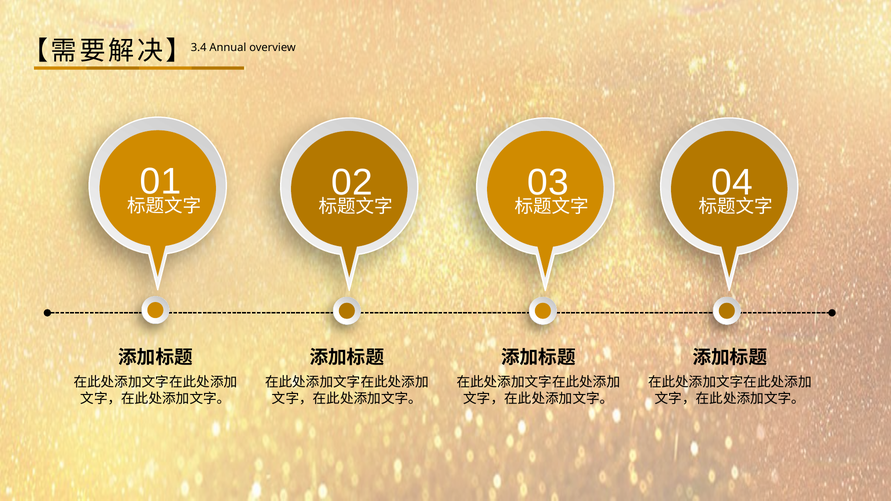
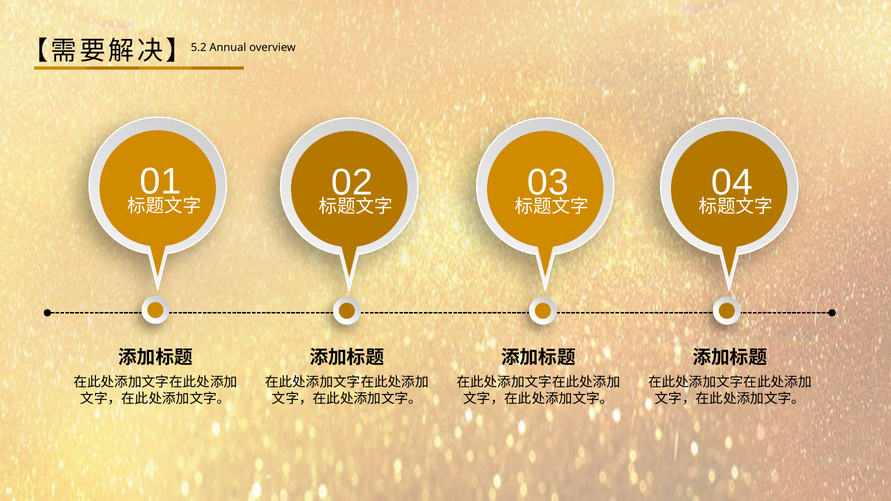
3.4: 3.4 -> 5.2 (199, 48)
